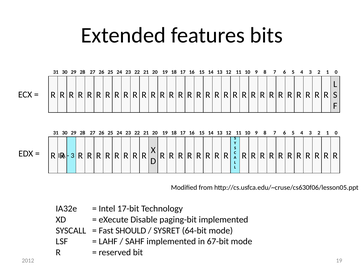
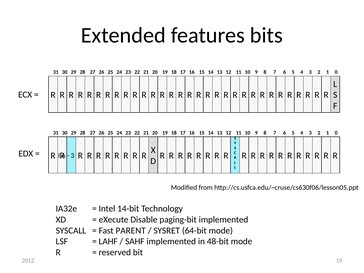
17-bit: 17-bit -> 14-bit (128, 209)
SHOULD: SHOULD -> PARENT (131, 231)
67-bit: 67-bit -> 48-bit (218, 241)
